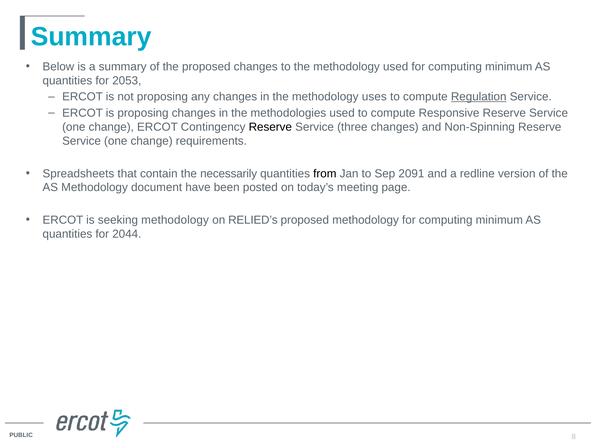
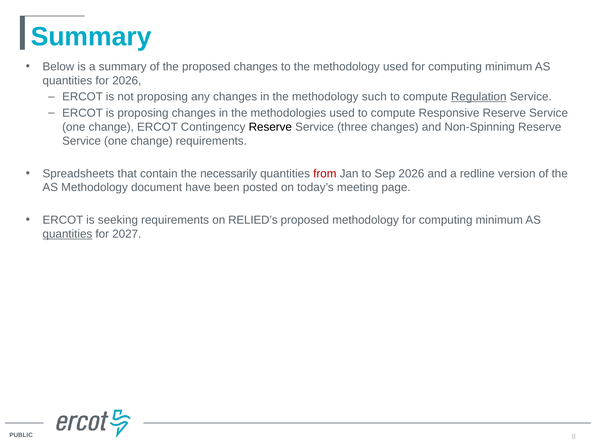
for 2053: 2053 -> 2026 (127, 81)
uses: uses -> such (374, 97)
from colour: black -> red (325, 173)
Sep 2091: 2091 -> 2026 (411, 173)
seeking methodology: methodology -> requirements (175, 220)
quantities underline: none -> present (67, 234)
2044: 2044 -> 2027 (127, 234)
